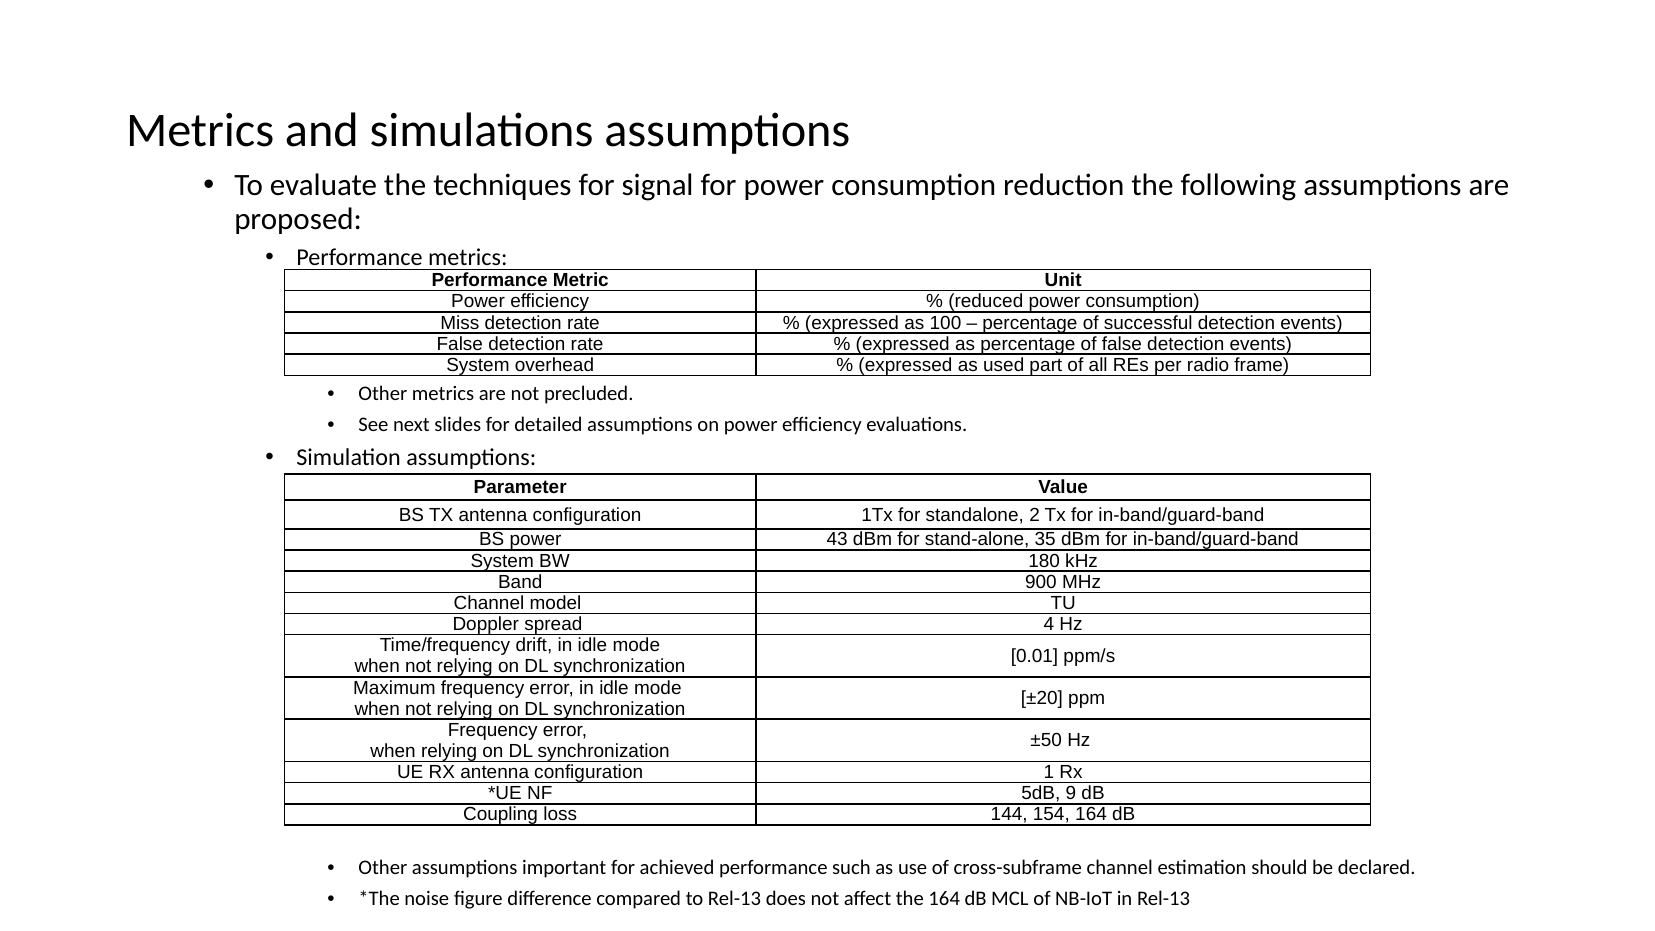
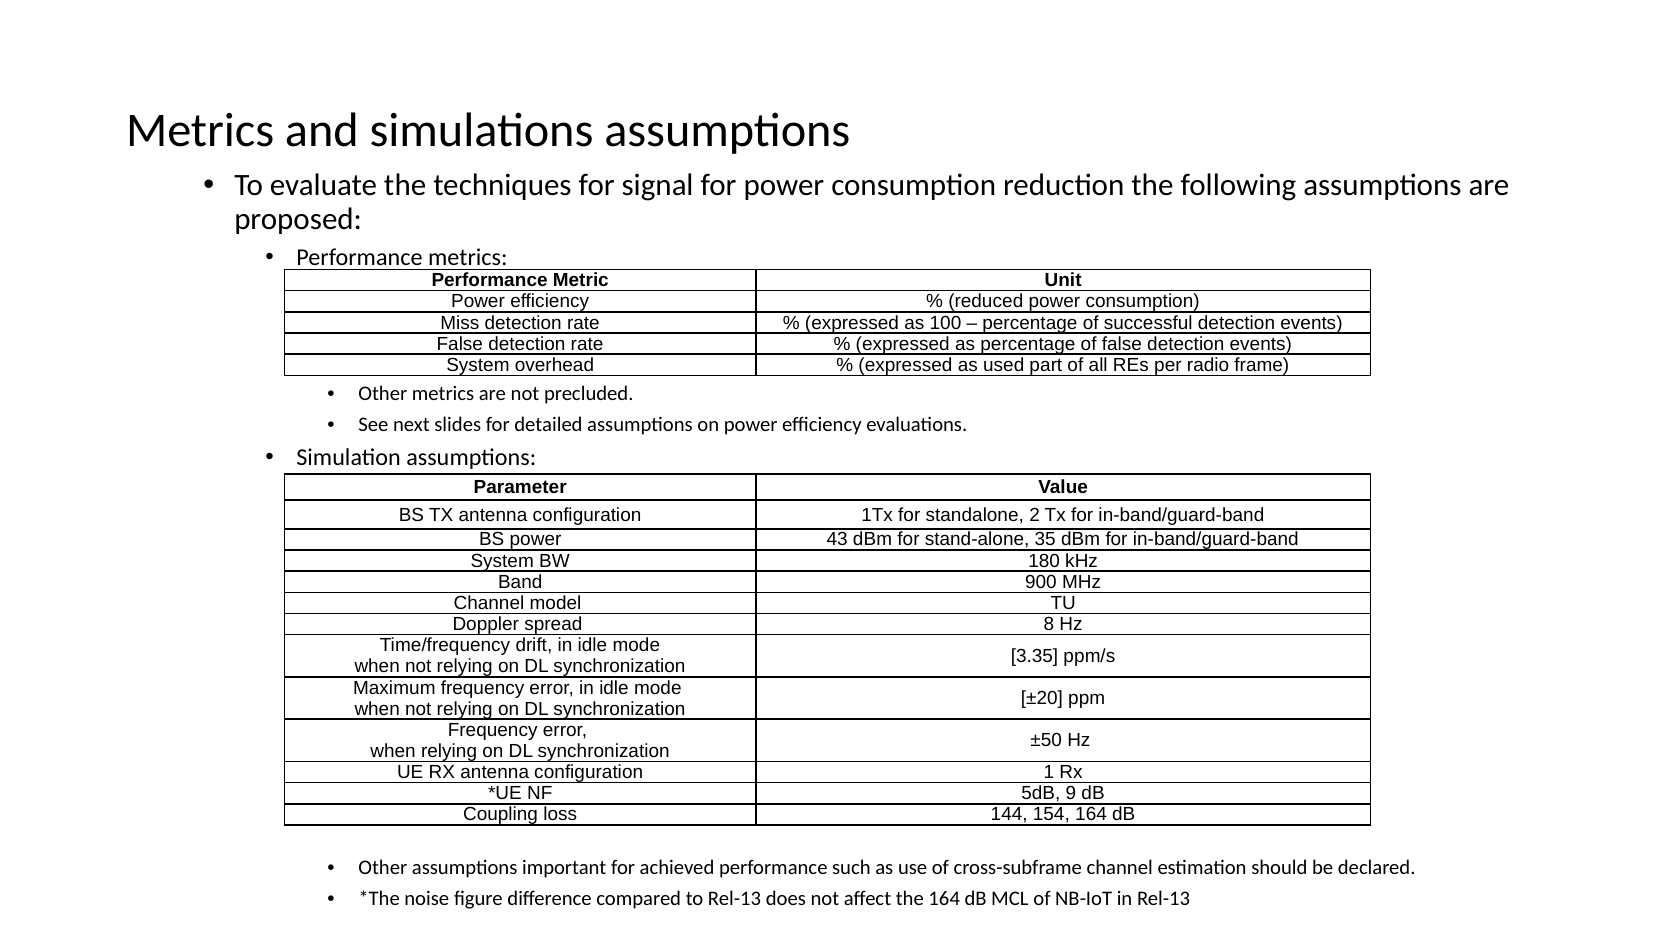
4: 4 -> 8 (1049, 624)
0.01: 0.01 -> 3.35 (1035, 656)
